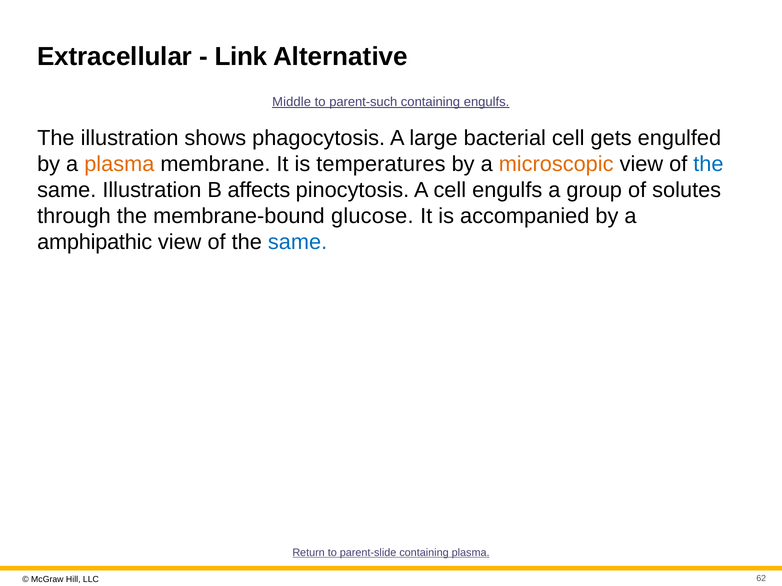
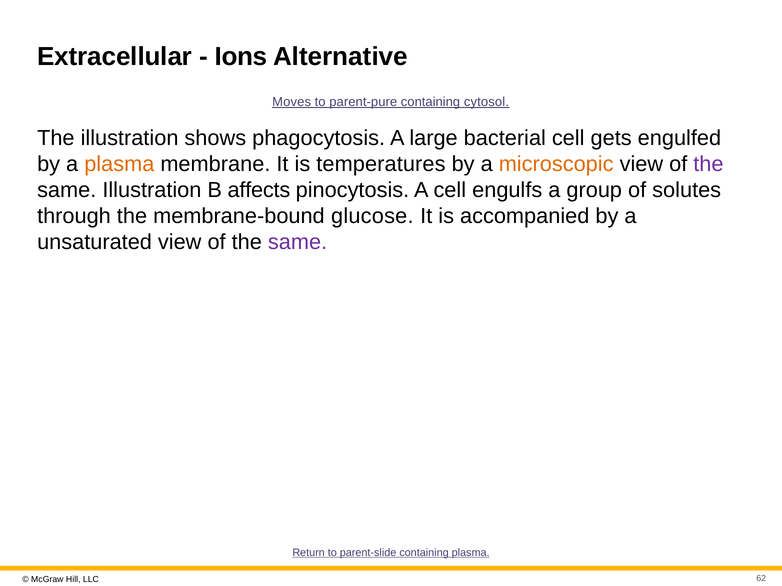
Link: Link -> Ions (241, 57)
Middle: Middle -> Moves (292, 102)
parent-such: parent-such -> parent-pure (363, 102)
containing engulfs: engulfs -> cytosol (486, 102)
the colour: blue -> purple (708, 164)
amphipathic: amphipathic -> unsaturated (95, 242)
same colour: blue -> purple (298, 242)
